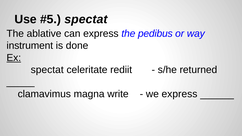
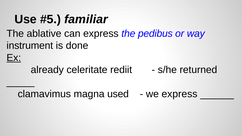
spectat: spectat -> familiar (86, 19)
spectat: spectat -> already (47, 70)
write: write -> used (118, 94)
